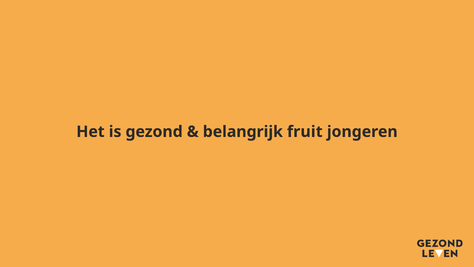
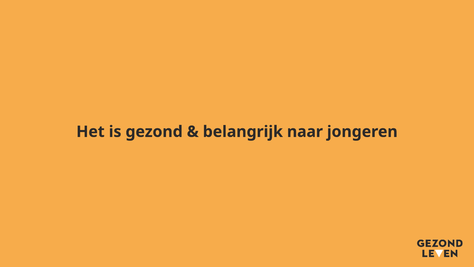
fruit: fruit -> naar (305, 132)
